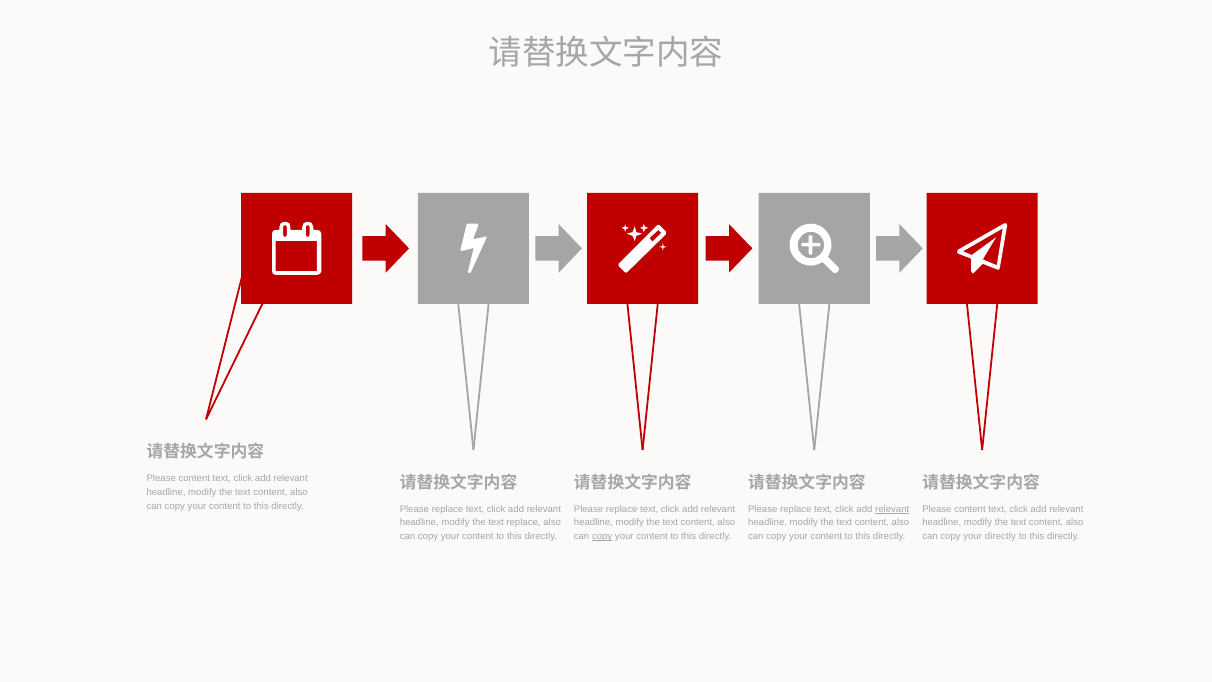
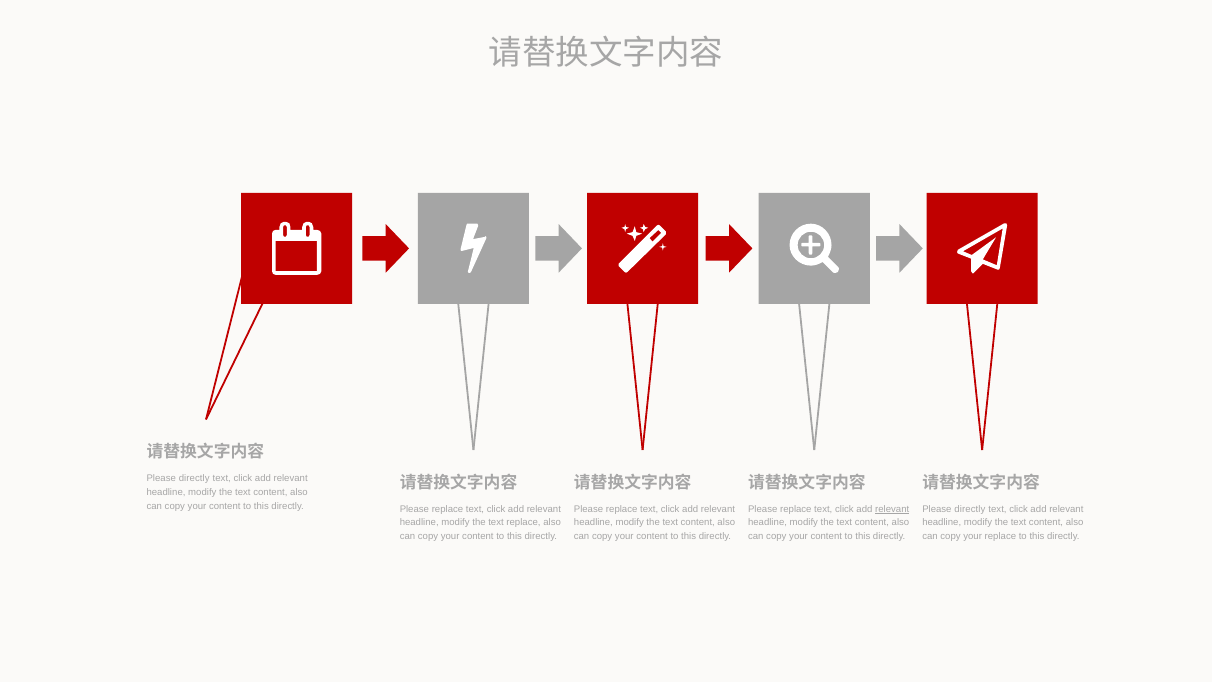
content: content -> directly (194, 478)
content: content -> directly (970, 509)
copy underline: present -> none (602, 536)
your directly: directly -> replace (1000, 536)
